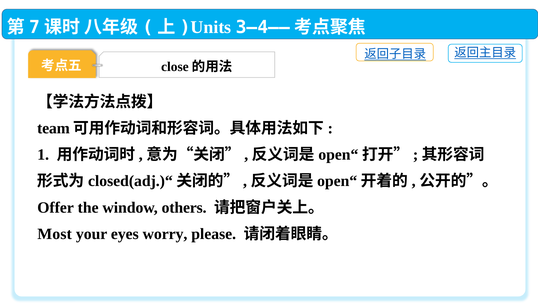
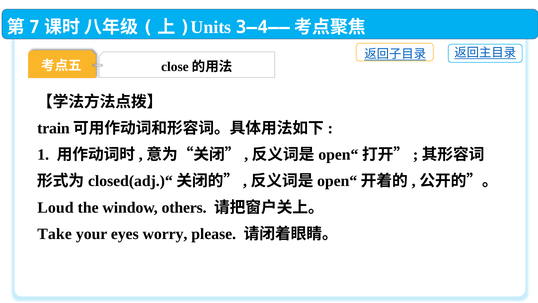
team: team -> train (53, 128)
Offer: Offer -> Loud (55, 207)
Most: Most -> Take (55, 234)
